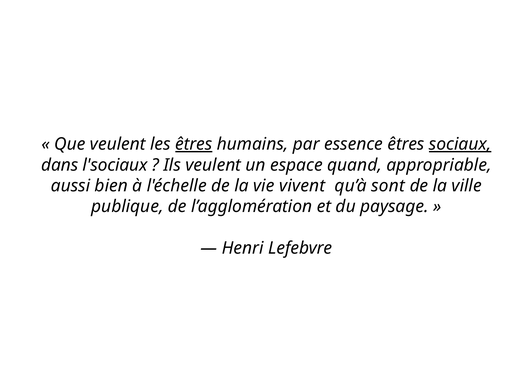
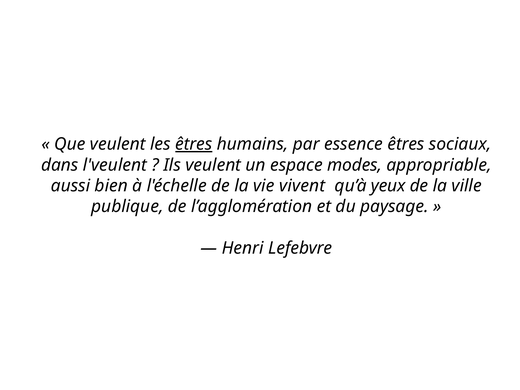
sociaux underline: present -> none (460, 144)
l'sociaux: l'sociaux -> l'veulent (115, 165)
quand: quand -> modes (355, 165)
sont: sont -> yeux (388, 186)
